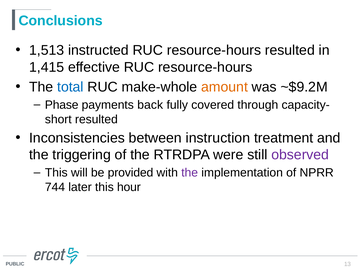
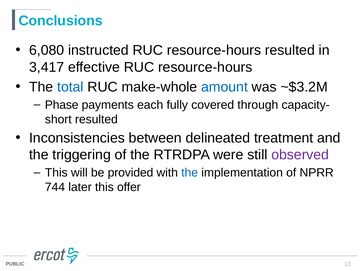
1,513: 1,513 -> 6,080 (47, 50)
1,415: 1,415 -> 3,417 (47, 67)
amount colour: orange -> blue (225, 87)
~$9.2M: ~$9.2M -> ~$3.2M (304, 87)
back: back -> each (150, 105)
instruction: instruction -> delineated (218, 138)
the colour: purple -> blue (190, 173)
hour: hour -> offer (129, 187)
